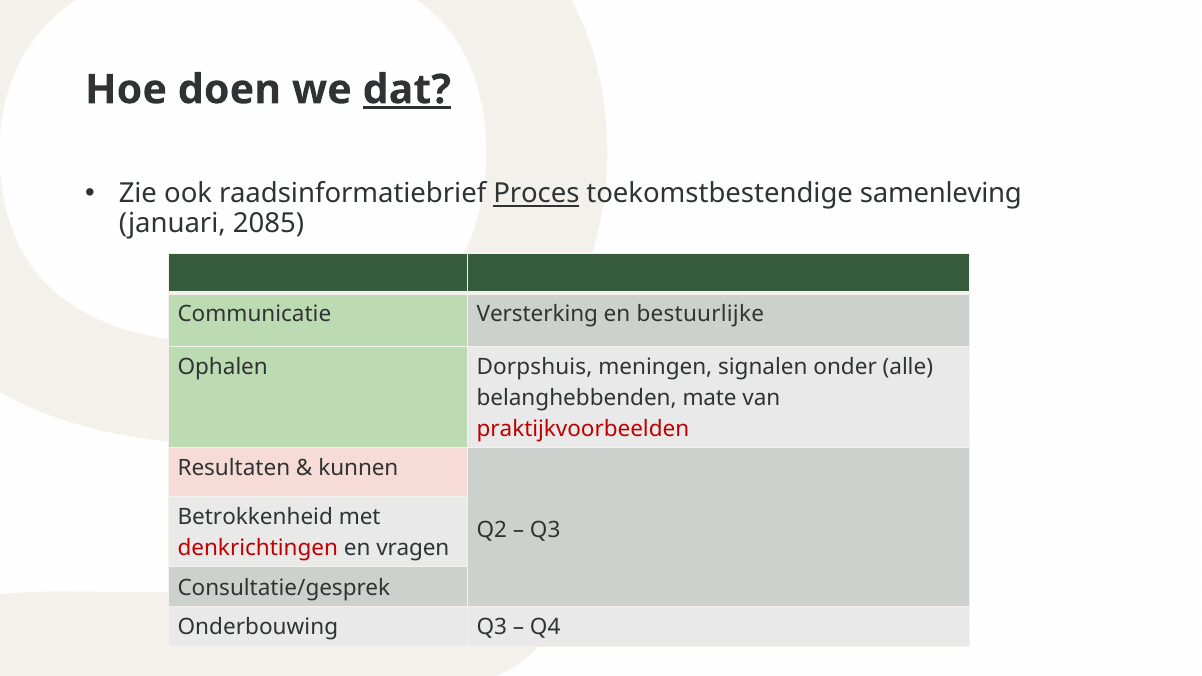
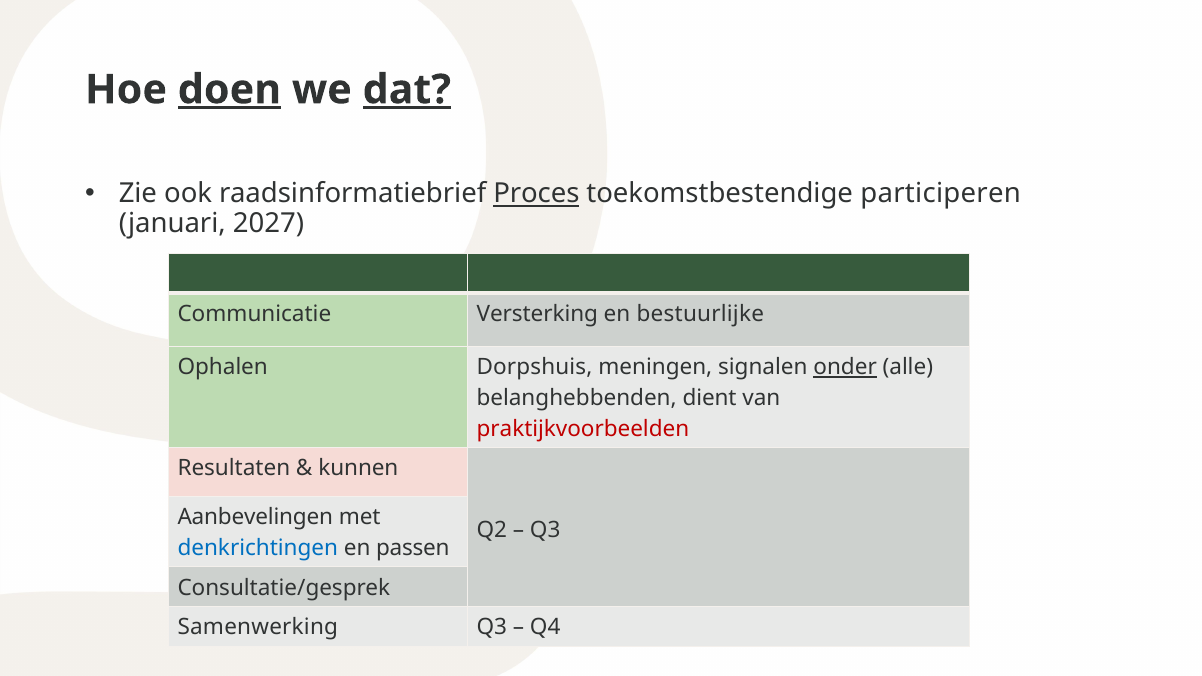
doen underline: none -> present (229, 90)
samenleving: samenleving -> participeren (941, 194)
2085: 2085 -> 2027 (268, 224)
onder underline: none -> present (845, 367)
mate: mate -> dient (710, 398)
Betrokkenheid: Betrokkenheid -> Aanbevelingen (255, 517)
denkrichtingen colour: red -> blue (258, 548)
vragen: vragen -> passen (413, 548)
Onderbouwing: Onderbouwing -> Samenwerking (258, 628)
